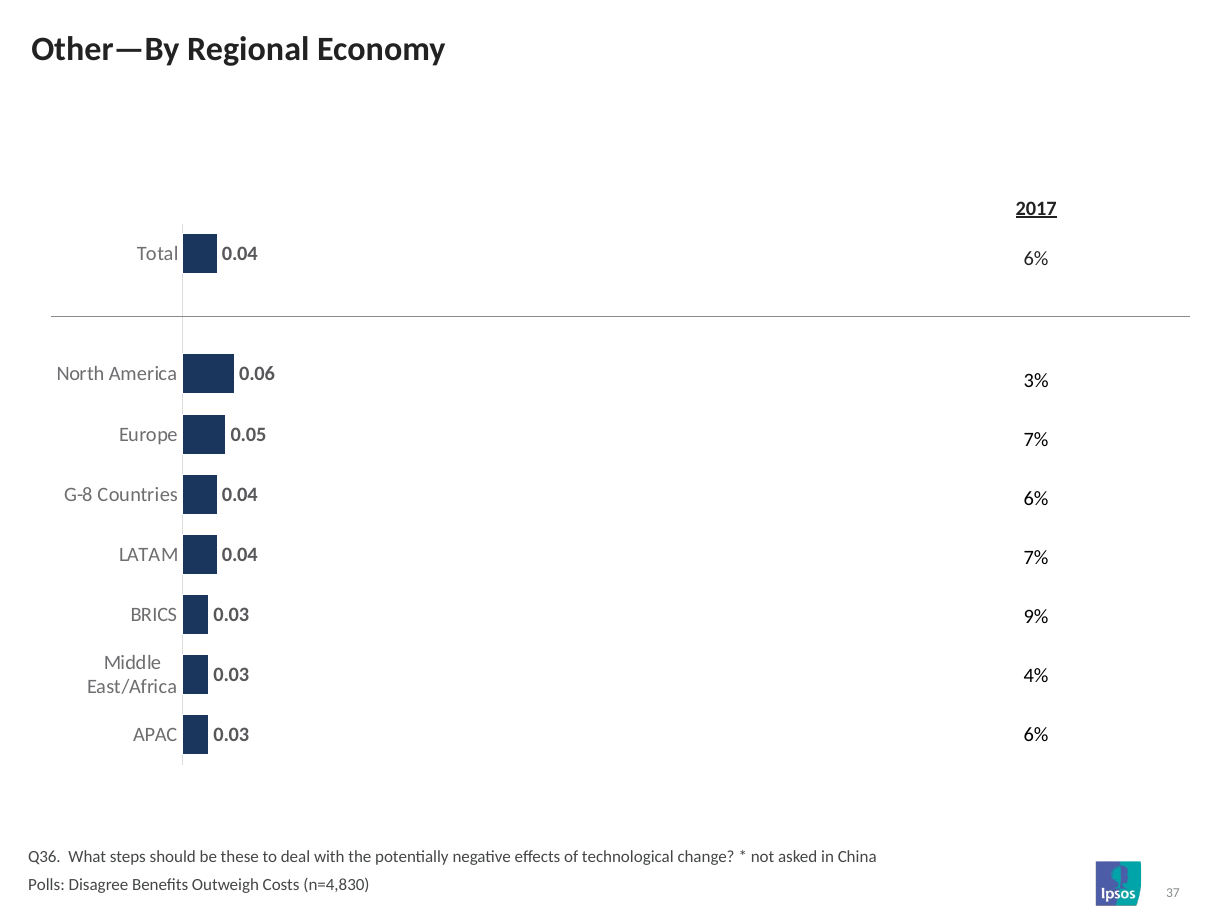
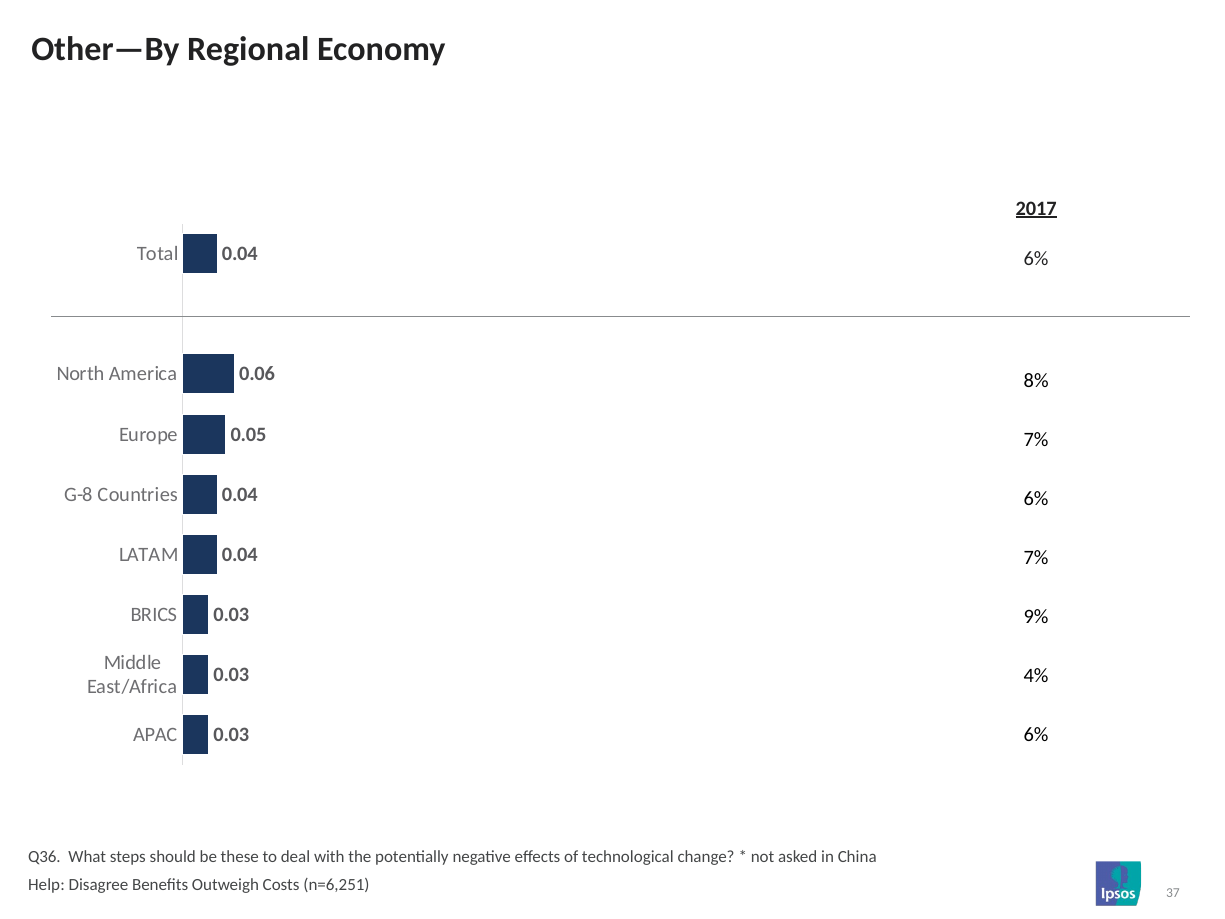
3%: 3% -> 8% (1036, 381)
Polls: Polls -> Help (46, 884)
n=4,830: n=4,830 -> n=6,251 (337, 884)
